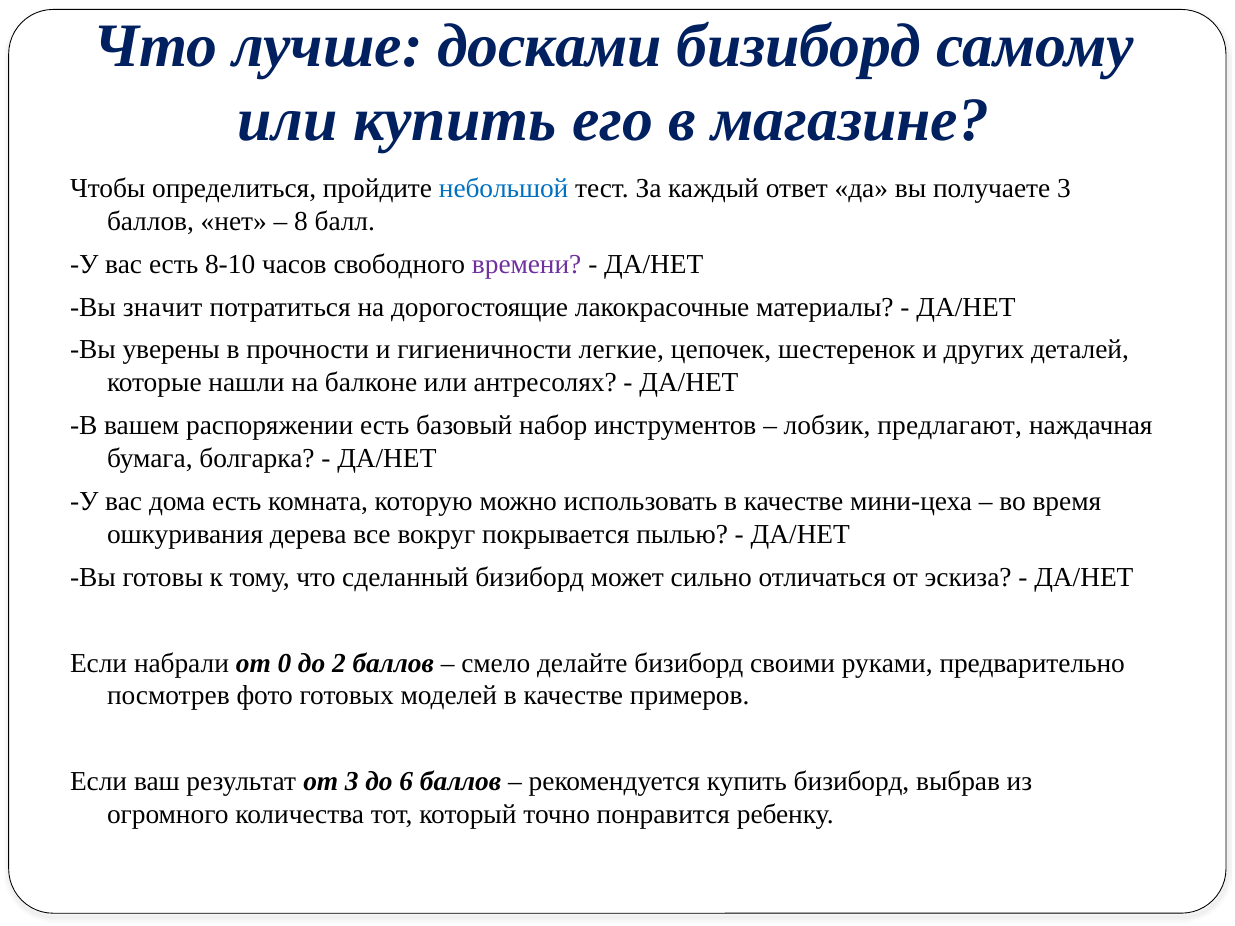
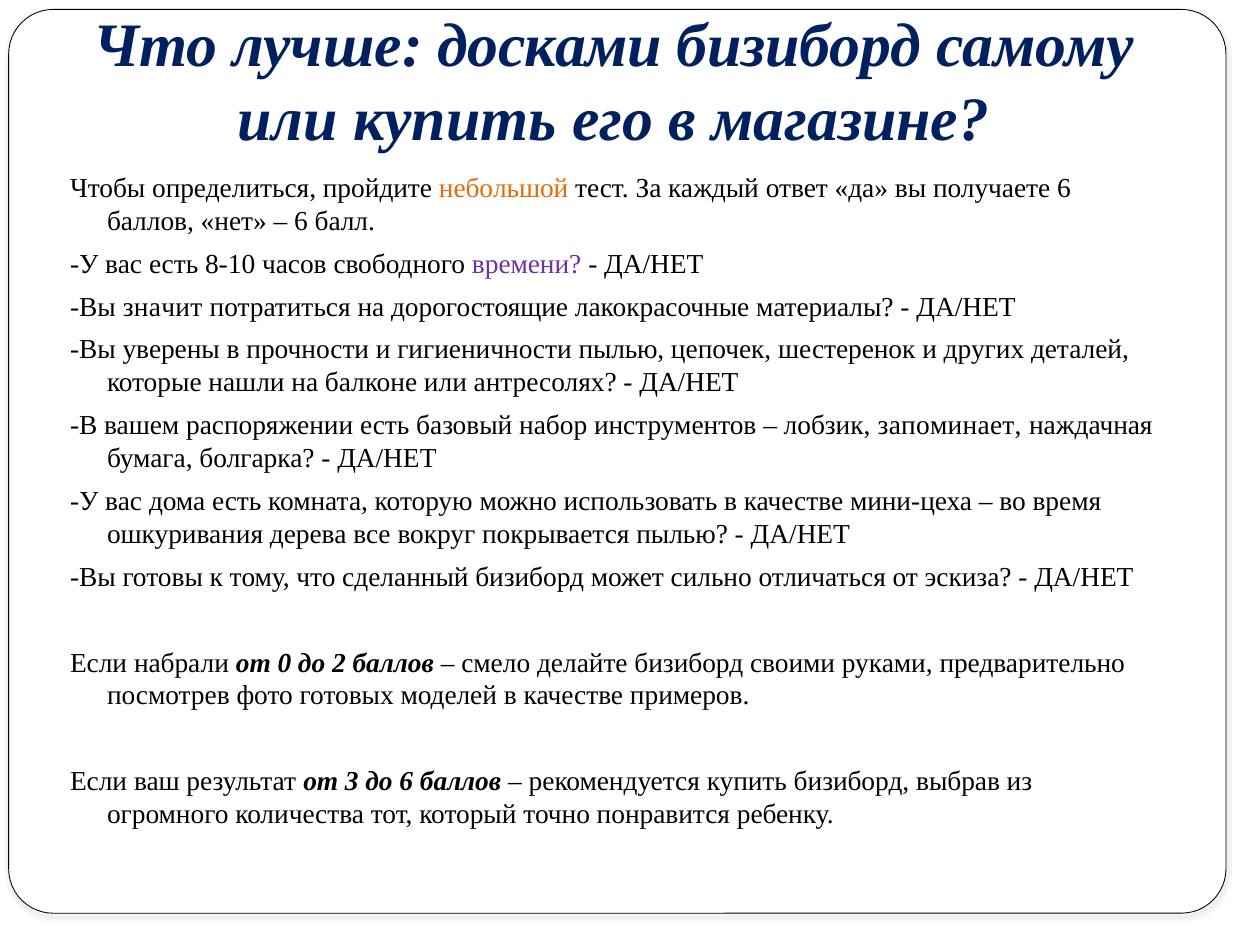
небольшой colour: blue -> orange (504, 188)
получаете 3: 3 -> 6 (1064, 188)
8: 8 -> 6 (301, 221)
гигиеничности легкие: легкие -> пылью (621, 350)
предлагают: предлагают -> запоминает (950, 426)
